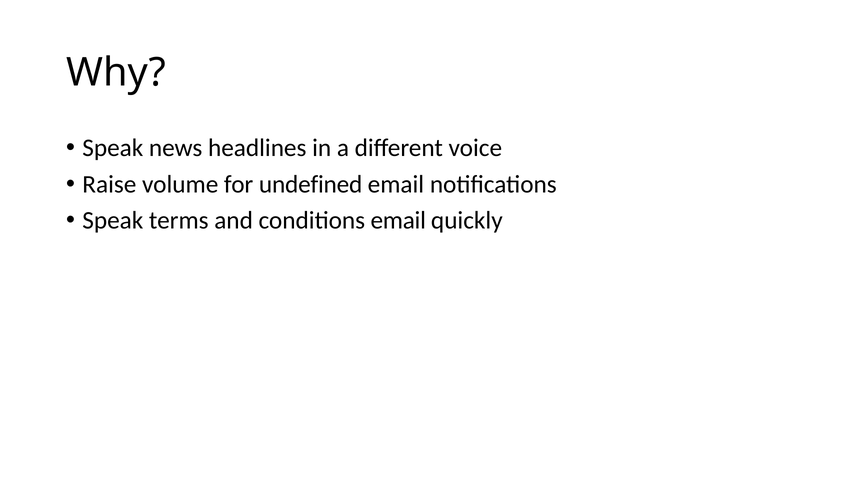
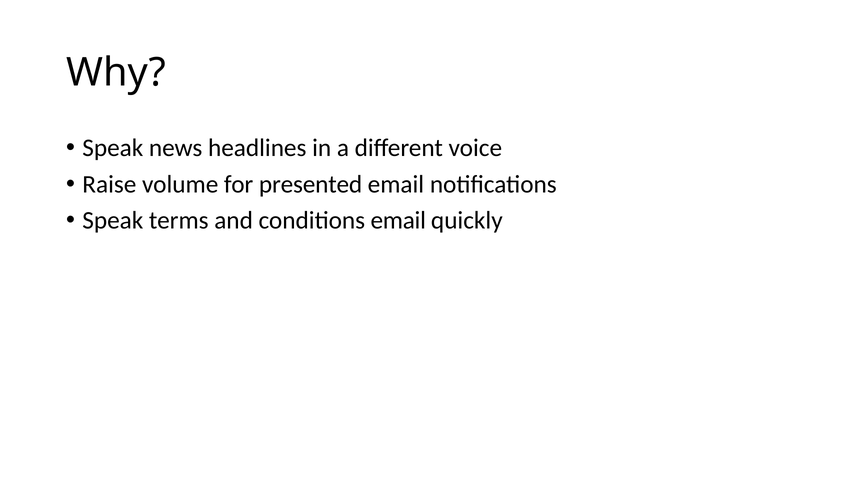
undefined: undefined -> presented (311, 184)
